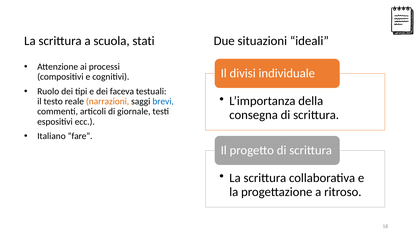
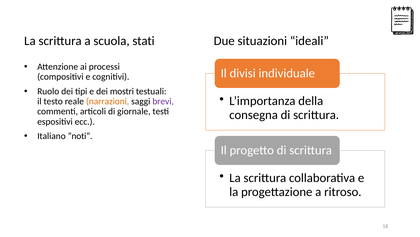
faceva: faceva -> mostri (122, 91)
brevi colour: blue -> purple (163, 101)
”fare: ”fare -> ”noti (80, 136)
